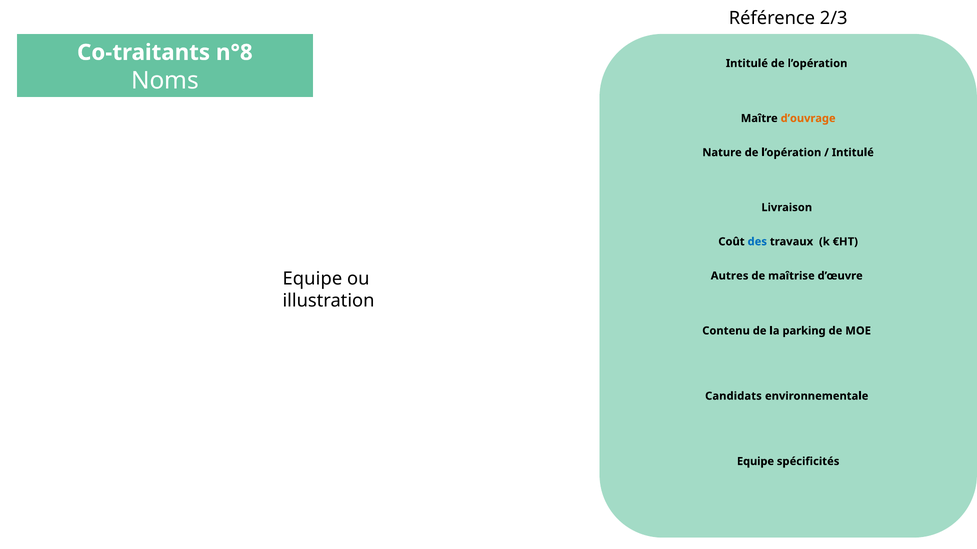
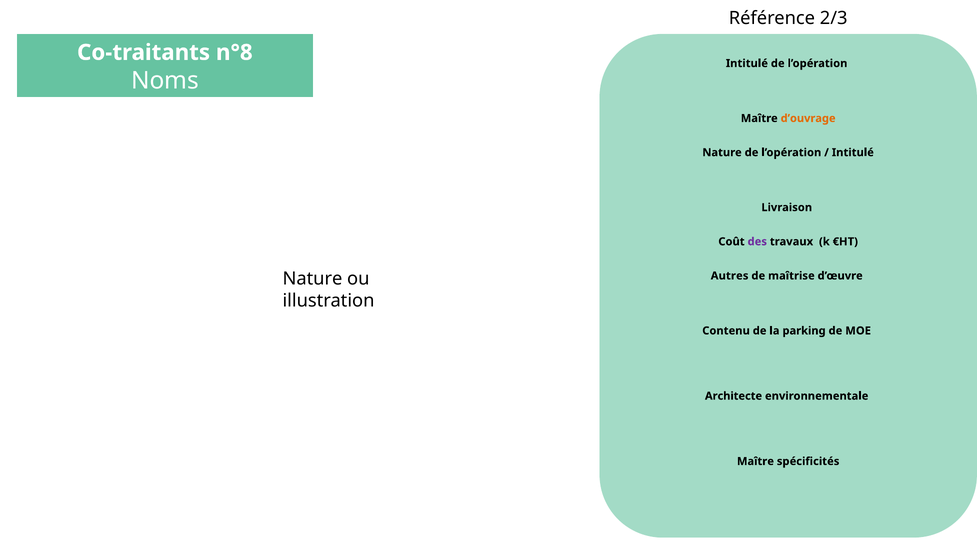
des colour: blue -> purple (757, 242)
Equipe: Equipe -> Nature (312, 279)
Candidats: Candidats -> Architecte (734, 396)
Equipe: Equipe -> Maître (755, 462)
